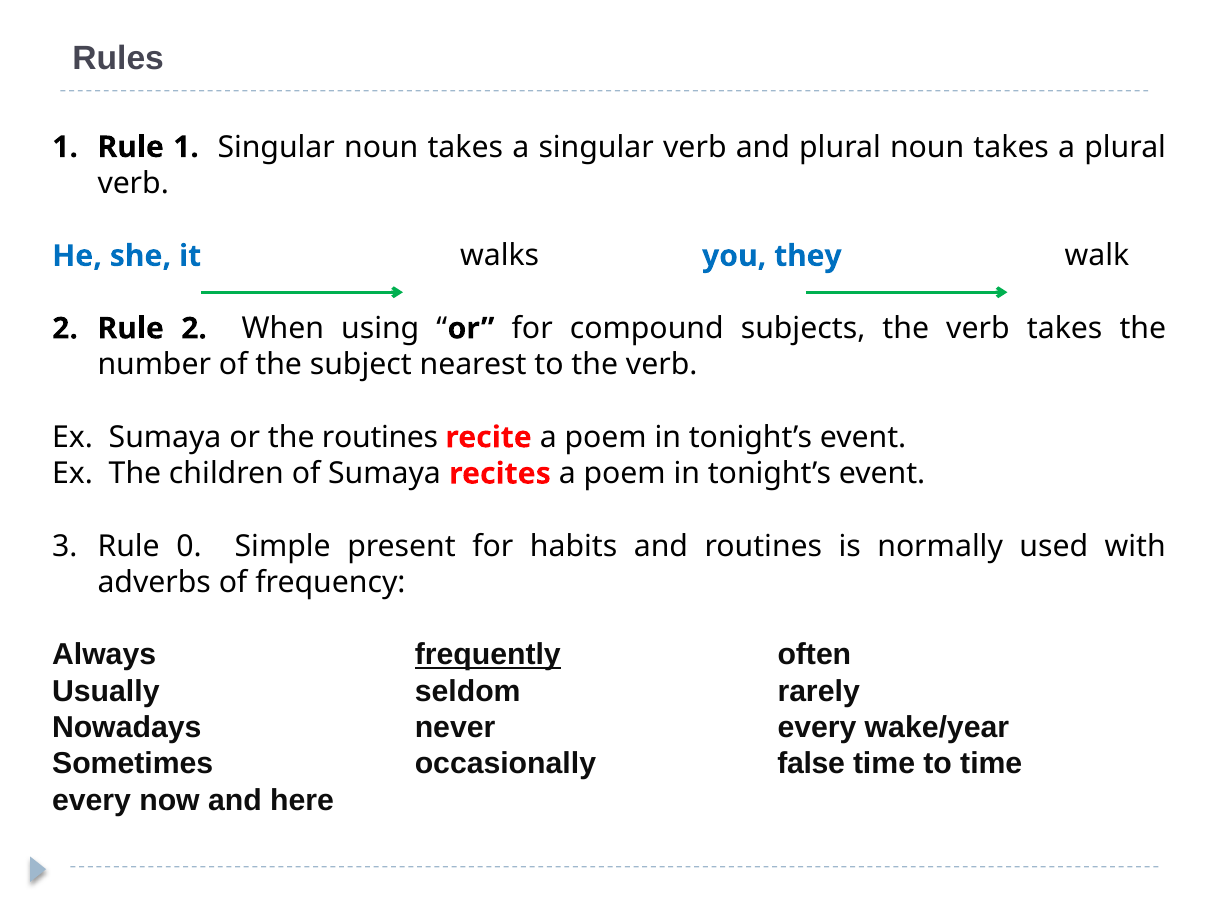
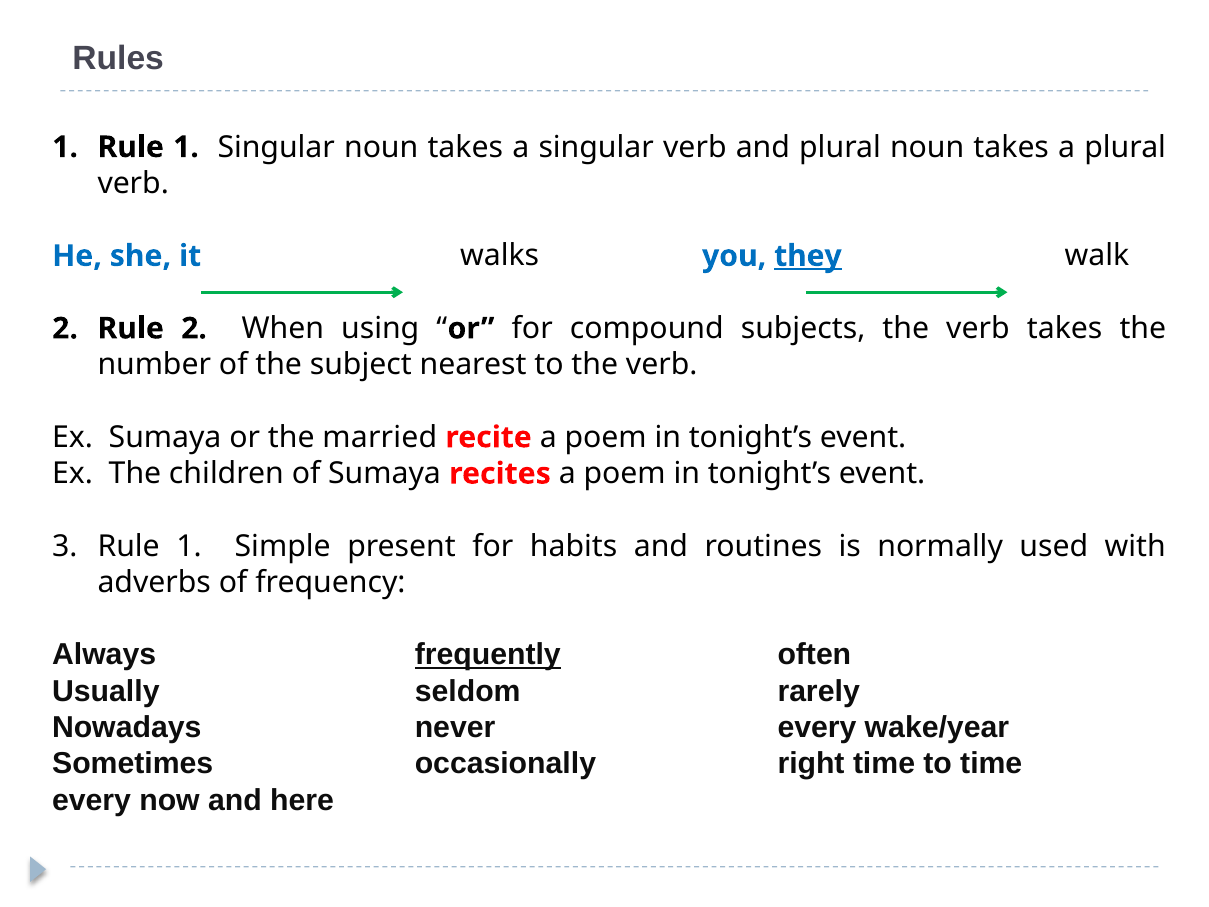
they underline: none -> present (808, 256)
the routines: routines -> married (380, 437)
3 Rule 0: 0 -> 1 (189, 546)
false: false -> right (811, 764)
